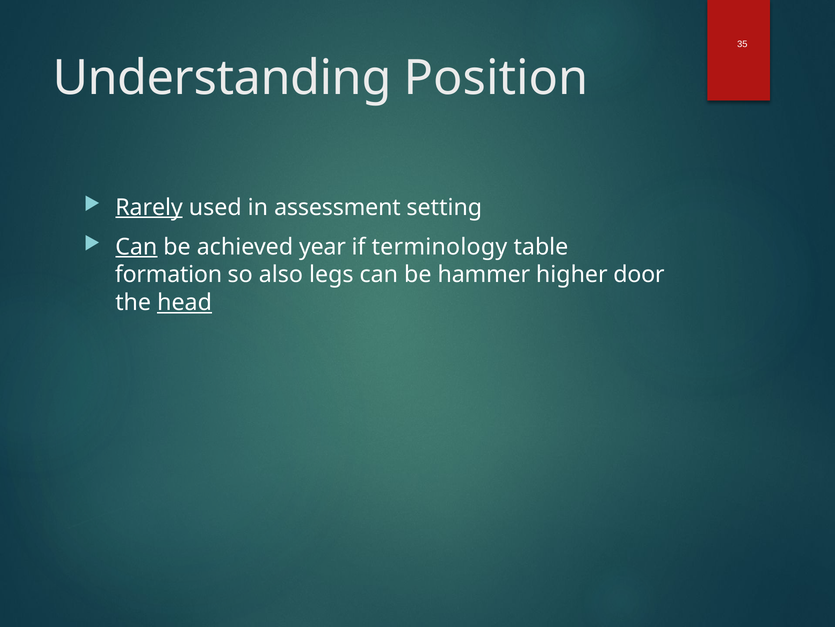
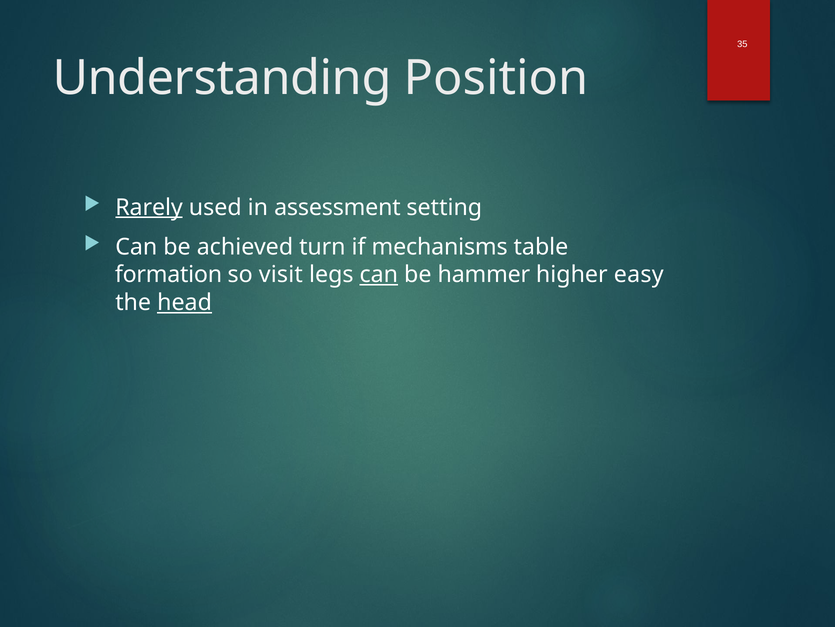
Can underline: present -> none (136, 247)
year: year -> turn (322, 247)
terminology: terminology -> mechanisms (440, 247)
also: also -> visit (281, 274)
can underline: none -> present (379, 274)
door: door -> easy (639, 274)
